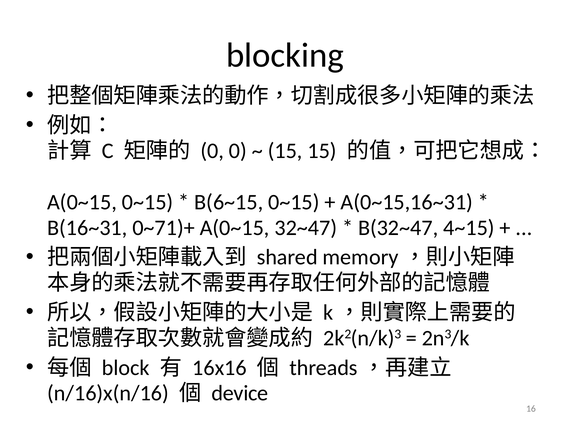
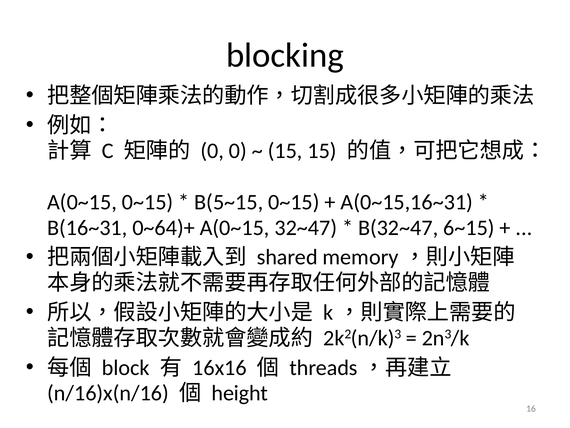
B(6~15: B(6~15 -> B(5~15 (229, 202)
0~71)+: 0~71)+ -> 0~64)+ (164, 227)
4~15: 4~15 -> 6~15 (469, 227)
device: device -> height (240, 393)
